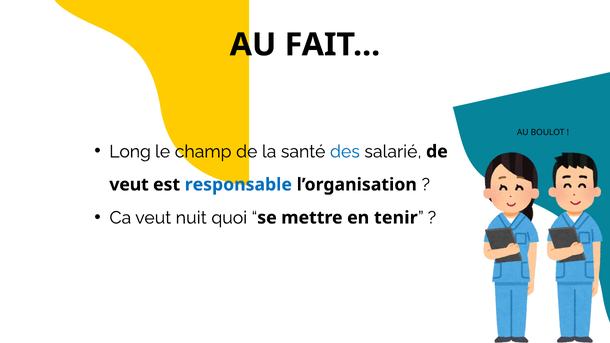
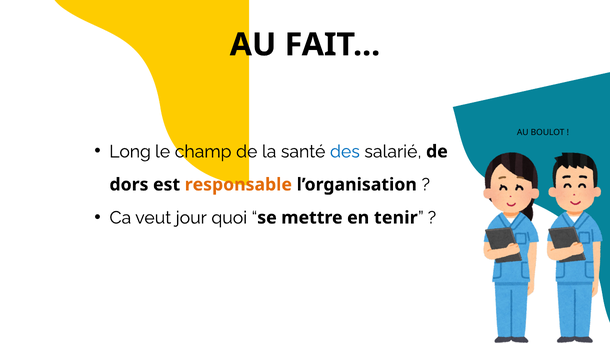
veut: veut -> dors (129, 185)
responsable colour: blue -> orange (238, 185)
nuit: nuit -> jour (191, 218)
